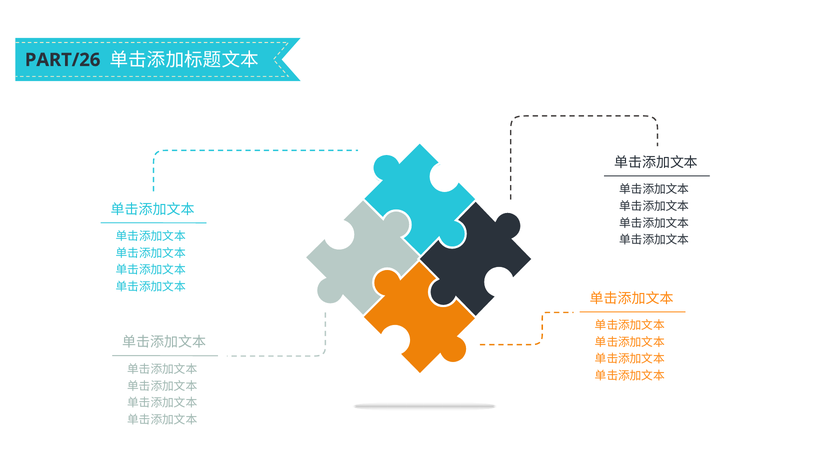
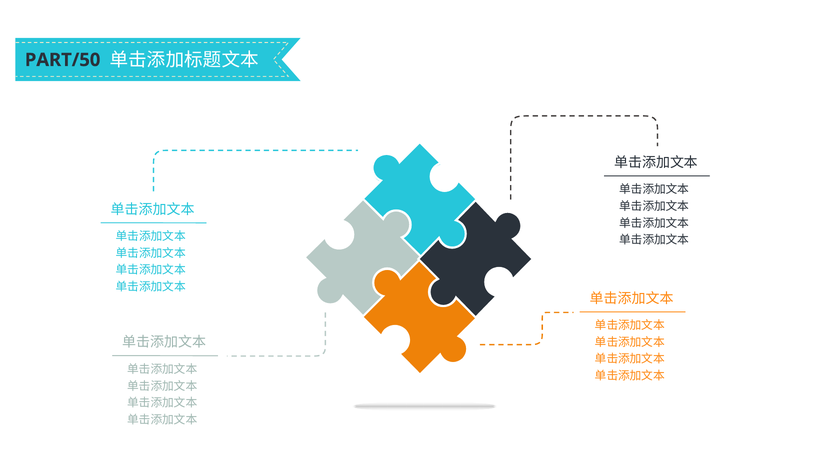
PART/26: PART/26 -> PART/50 (63, 60)
